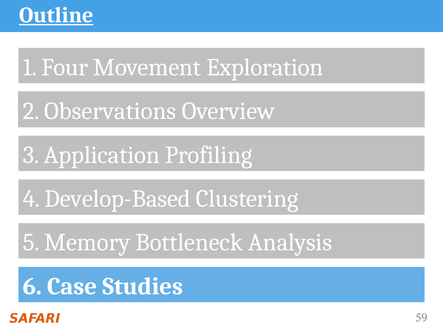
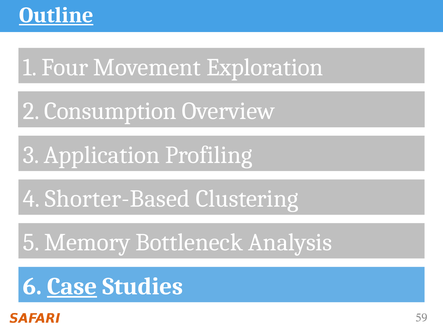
Observations: Observations -> Consumption (110, 111)
Develop-Based: Develop-Based -> Shorter-Based (117, 199)
Case underline: none -> present (72, 286)
